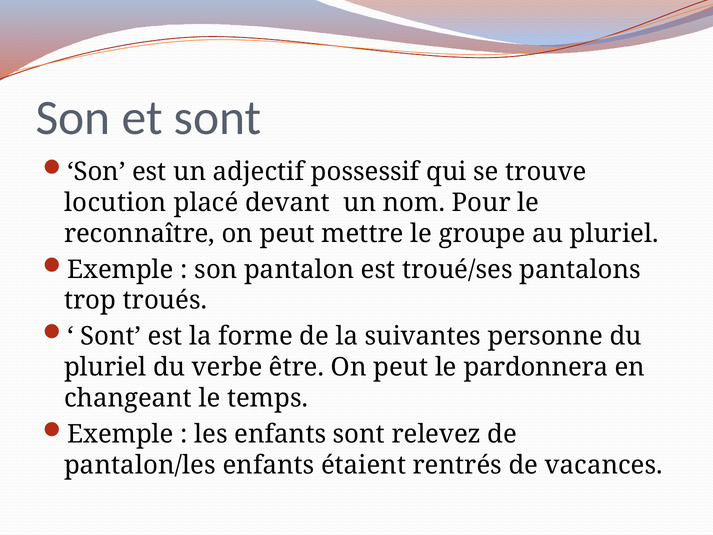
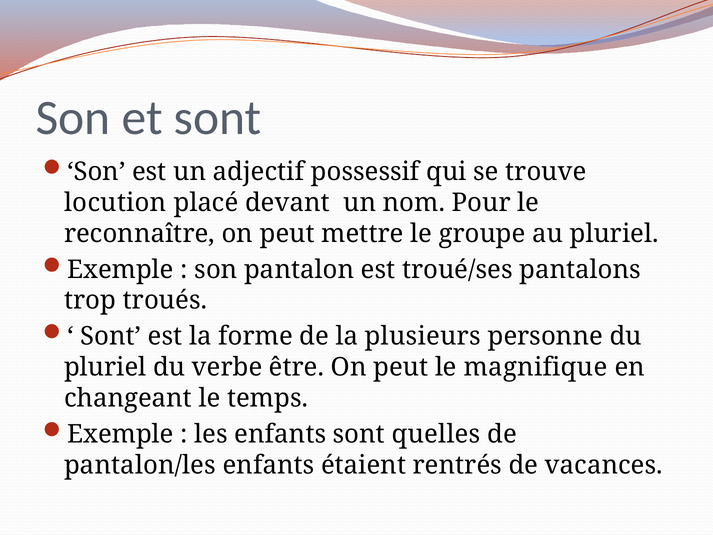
suivantes: suivantes -> plusieurs (423, 336)
pardonnera: pardonnera -> magnifique (536, 367)
relevez: relevez -> quelles (436, 434)
